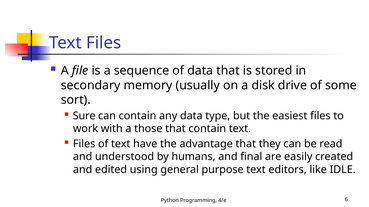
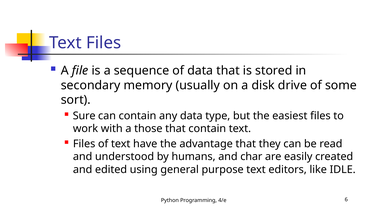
final: final -> char (251, 157)
